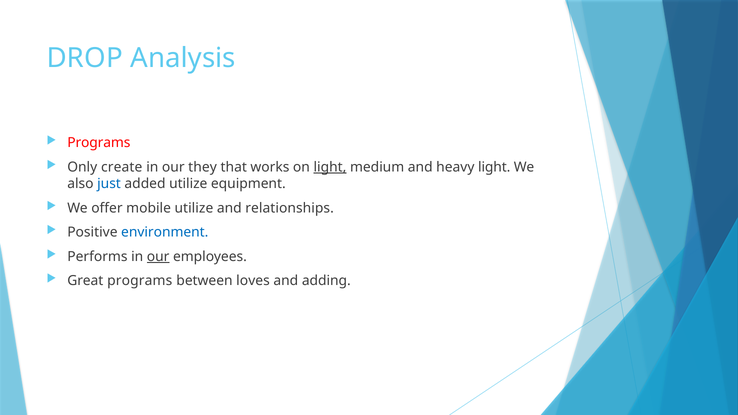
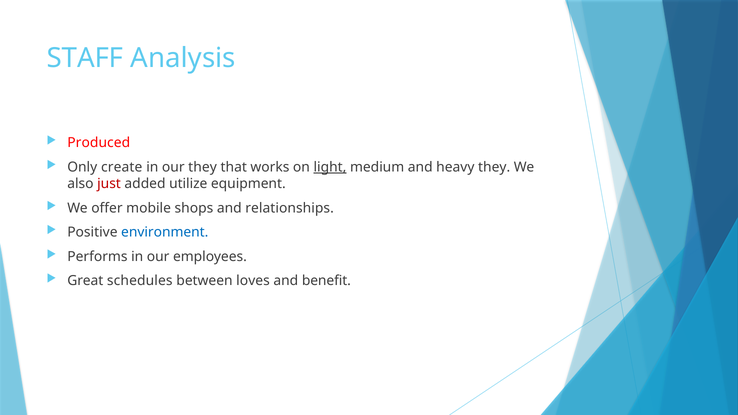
DROP: DROP -> STAFF (85, 58)
Programs: Programs -> Produced (99, 143)
heavy light: light -> they (494, 167)
just colour: blue -> red (109, 184)
mobile utilize: utilize -> shops (194, 208)
our underline: present -> none (158, 257)
Great programs: programs -> schedules (140, 281)
adding: adding -> benefit (326, 281)
